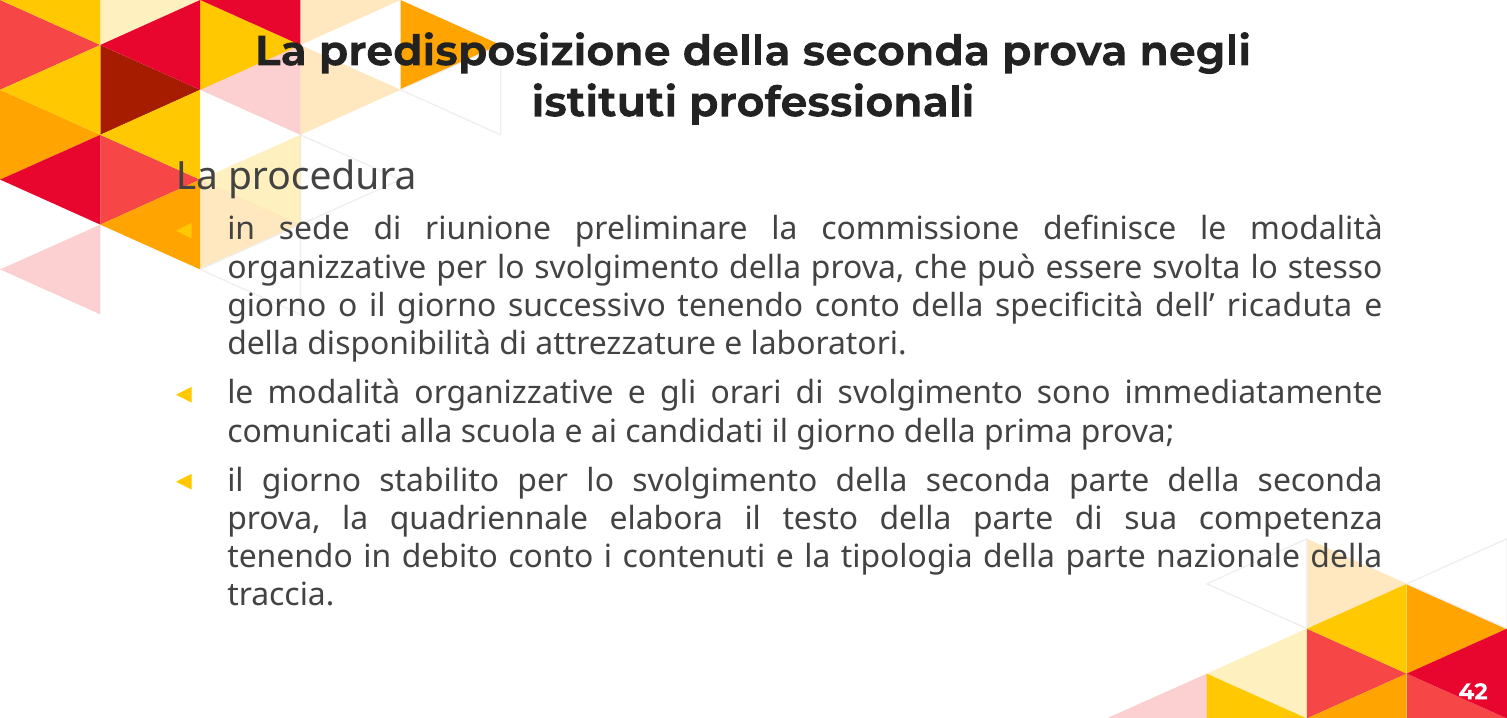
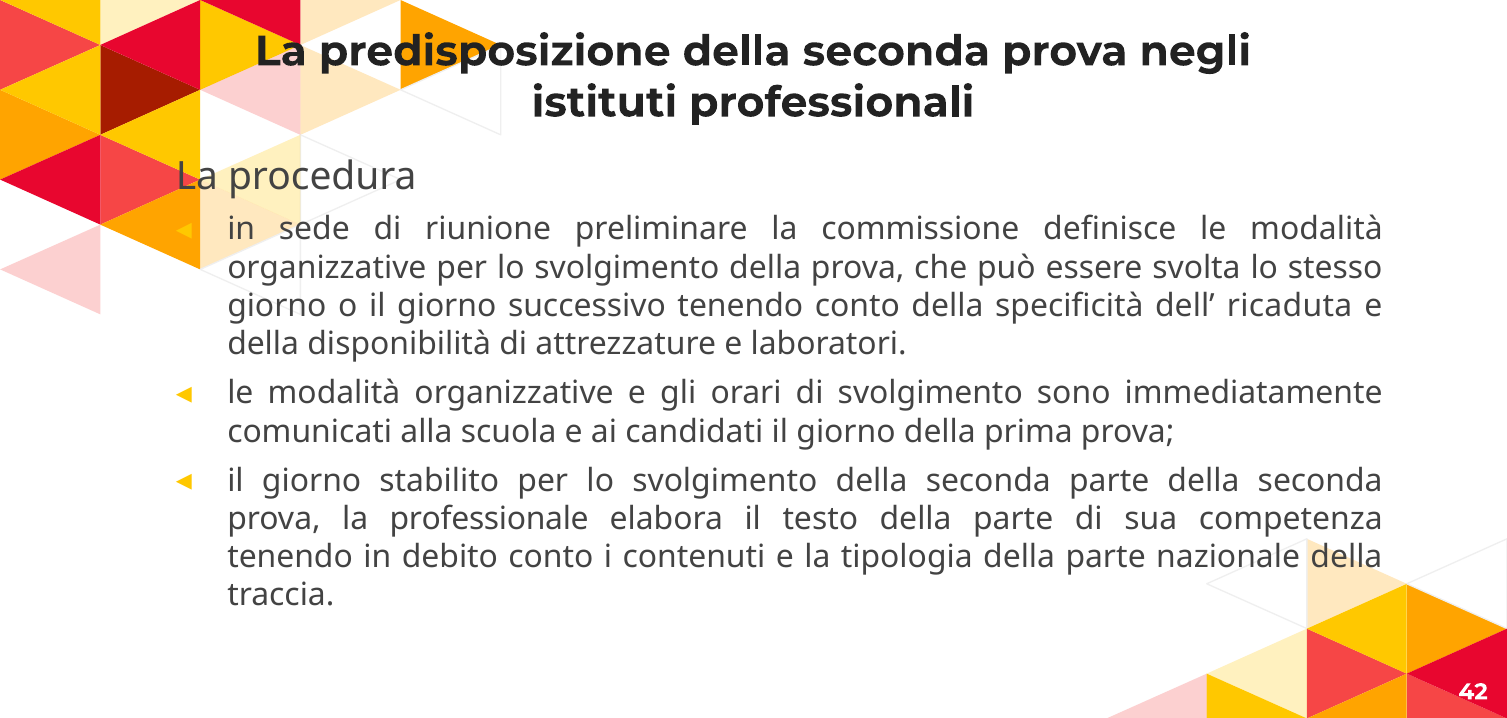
quadriennale: quadriennale -> professionale (489, 519)
